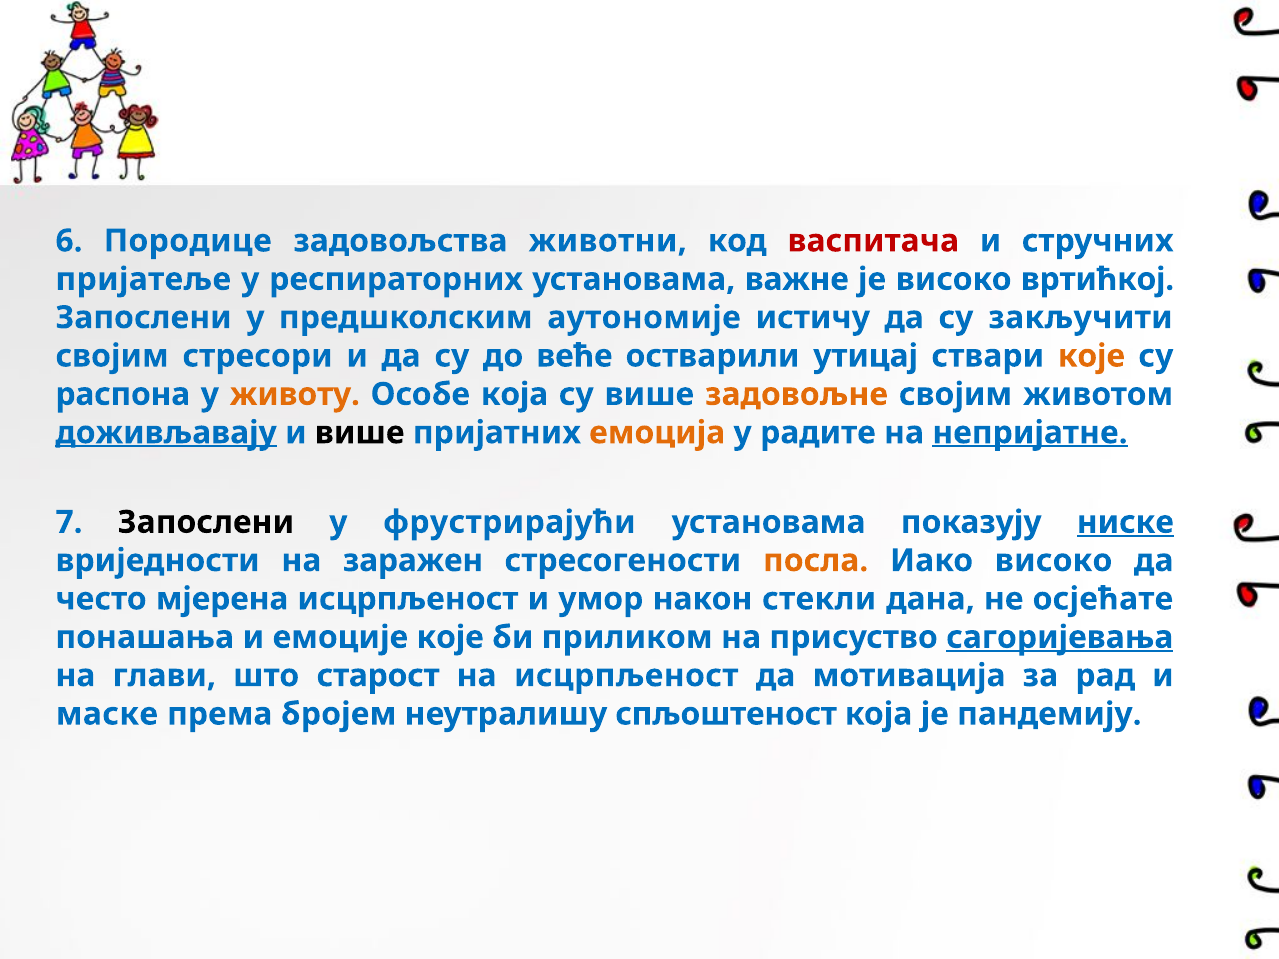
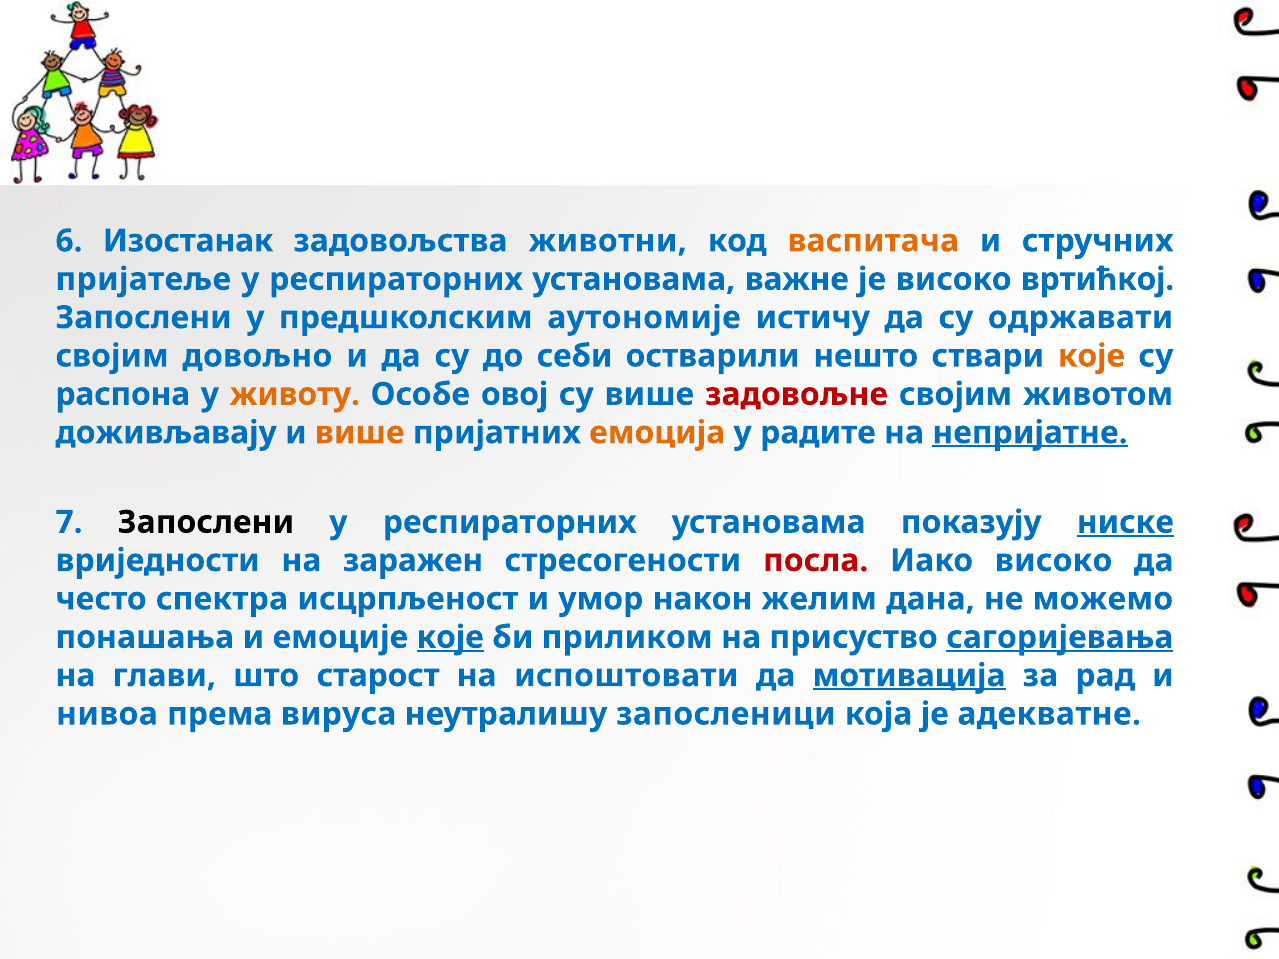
Породице: Породице -> Изостанак (188, 241)
васпитача colour: red -> orange (873, 241)
закључити: закључити -> одржавати (1081, 318)
стресори: стресори -> довољно (257, 356)
веће: веће -> себи (575, 356)
утицај: утицај -> нешто (866, 356)
Особе која: која -> овој (515, 394)
задовољне colour: orange -> red (797, 394)
доживљавају underline: present -> none (166, 433)
више colour: black -> orange (360, 433)
фрустрирајући: фрустрирајући -> респираторних (510, 522)
посла colour: orange -> red (816, 561)
мјерена: мјерена -> спектра (222, 599)
стекли: стекли -> желим (819, 599)
осјећате: осјећате -> можемо (1103, 599)
које underline: none -> present (450, 637)
на исцрпљеност: исцрпљеност -> испоштовати (626, 676)
мотивација underline: none -> present (909, 676)
маске: маске -> нивоа (107, 714)
бројем: бројем -> вируса (339, 714)
спљоштеност: спљоштеност -> запосленици (726, 714)
пандемију: пандемију -> адекватне (1049, 714)
